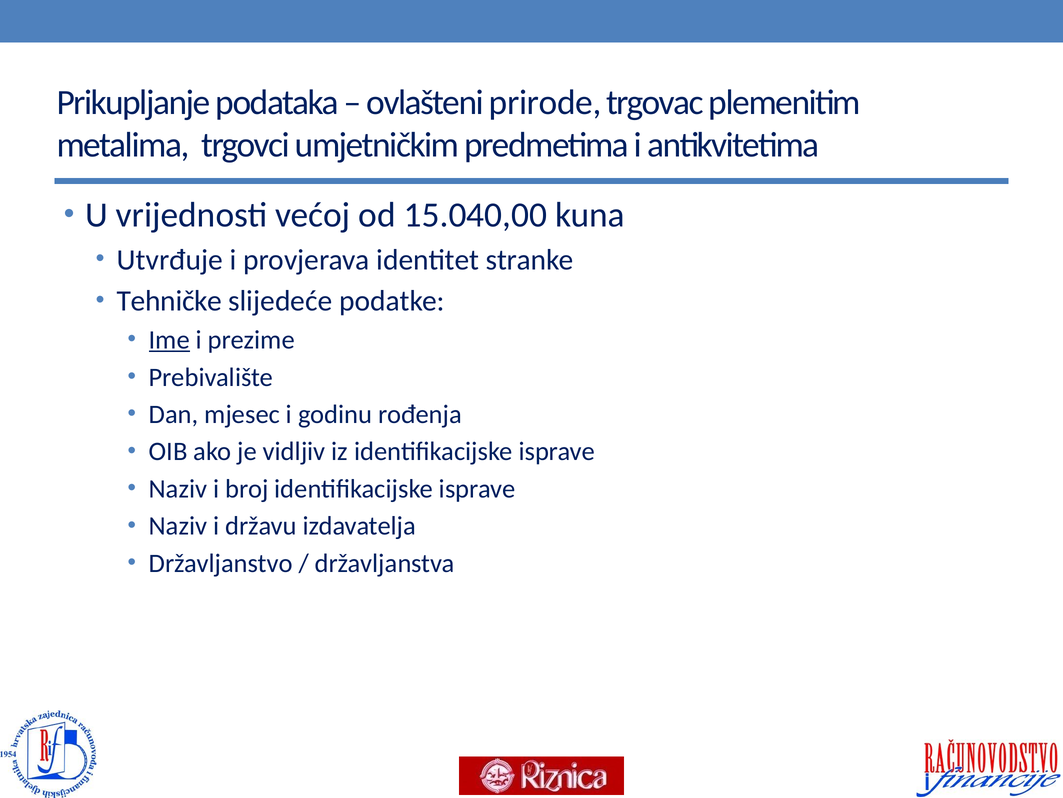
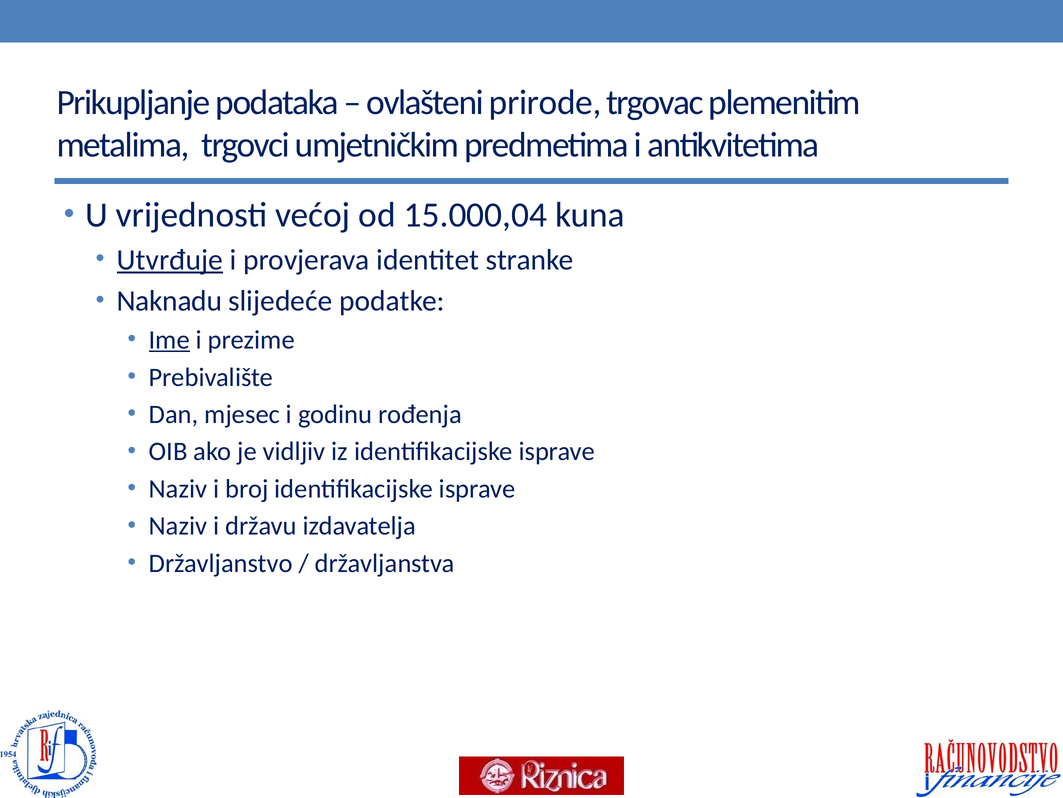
15.040,00: 15.040,00 -> 15.000,04 (475, 215)
Utvrđuje underline: none -> present (170, 260)
Tehničke: Tehničke -> Naknadu (169, 301)
